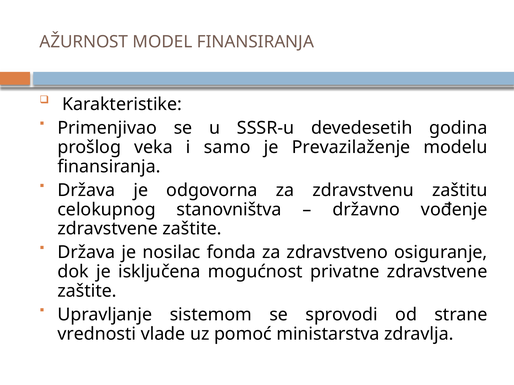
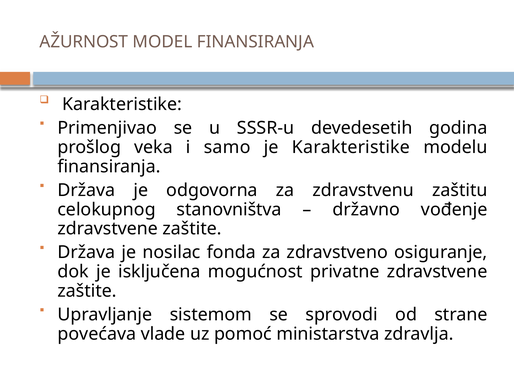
je Prevazilaženje: Prevazilaženje -> Karakteristike (351, 147)
vrednosti: vrednosti -> povećava (97, 334)
